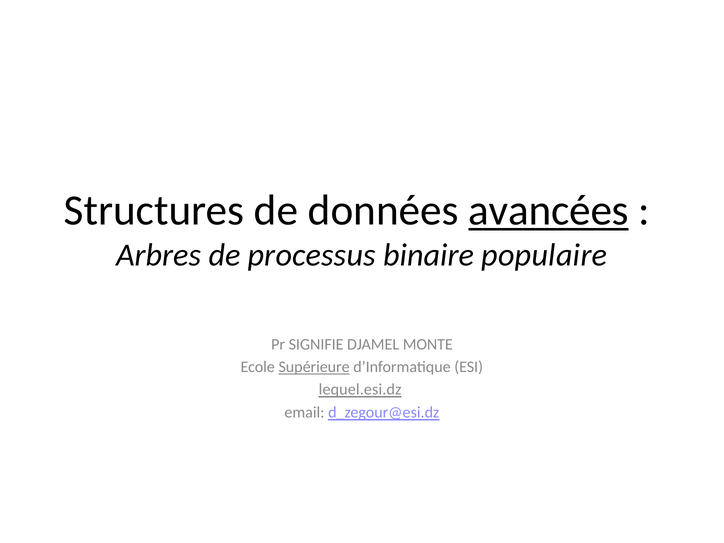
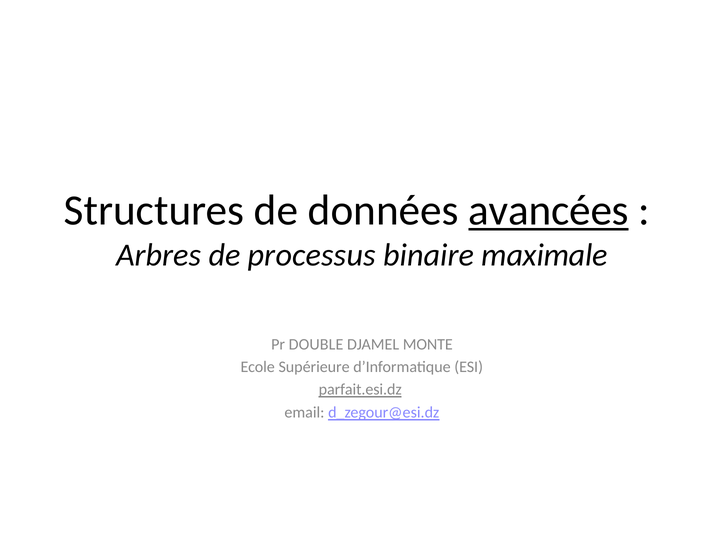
populaire: populaire -> maximale (544, 255)
SIGNIFIE: SIGNIFIE -> DOUBLE (316, 345)
Supérieure underline: present -> none (314, 367)
lequel.esi.dz: lequel.esi.dz -> parfait.esi.dz (360, 390)
